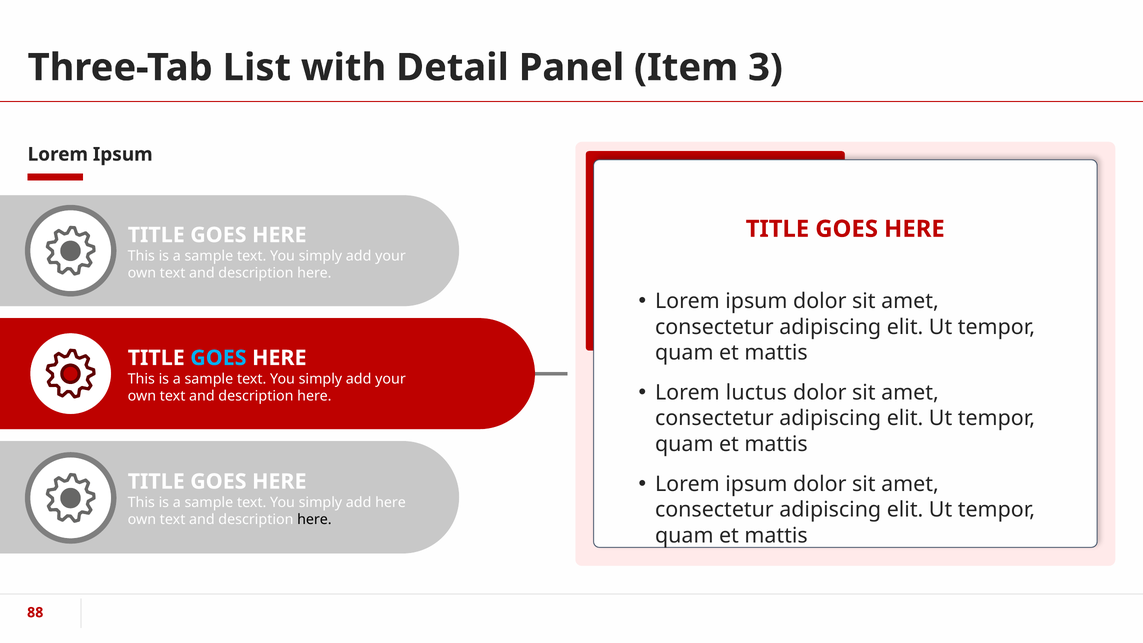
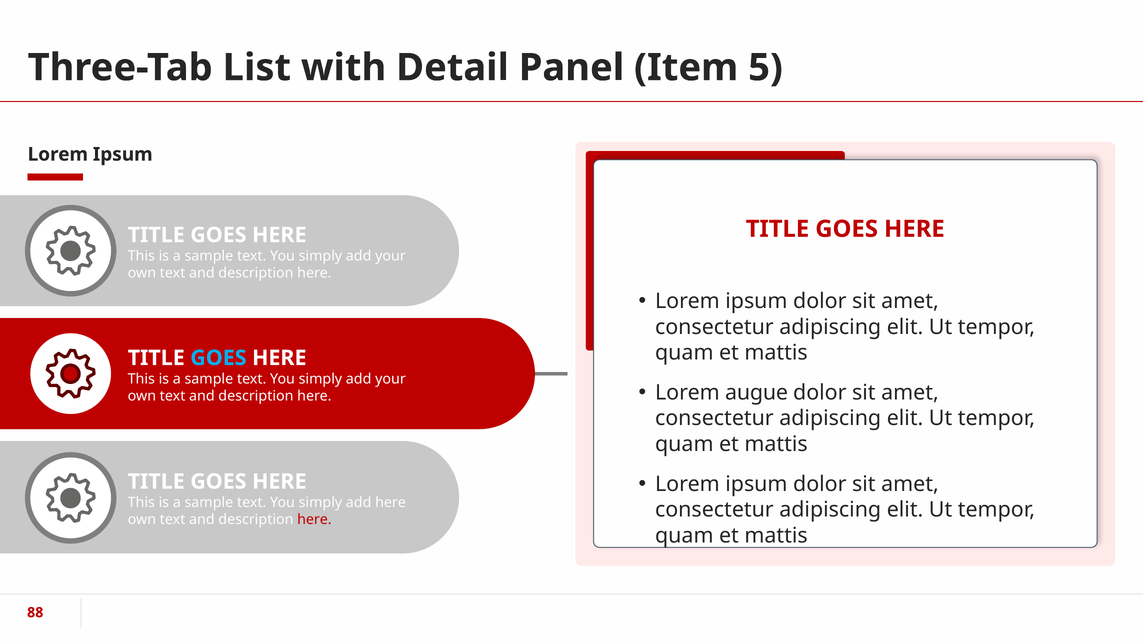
3: 3 -> 5 (766, 68)
luctus: luctus -> augue (757, 393)
here colour: black -> red (314, 520)
